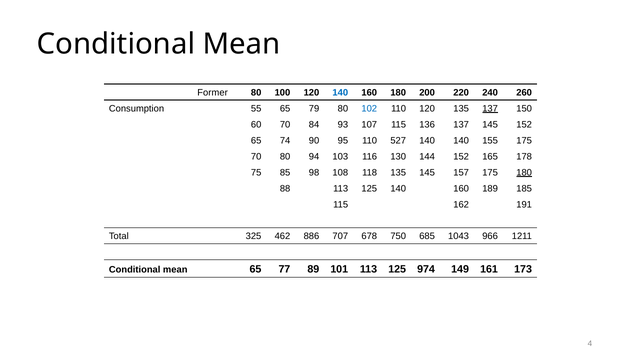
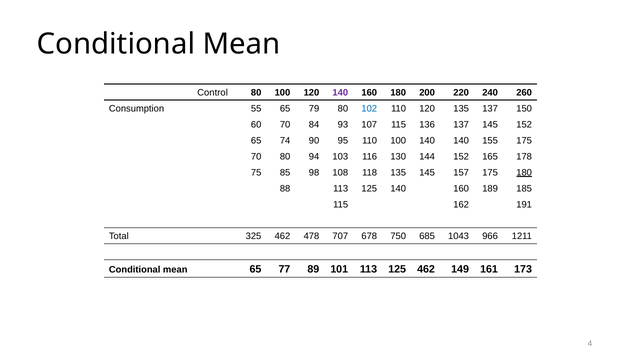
Former: Former -> Control (213, 93)
140 colour: blue -> purple (340, 93)
137 underline: present -> none (490, 109)
110 527: 527 -> 100 (398, 141)
886: 886 -> 478 (311, 237)
125 974: 974 -> 462 (426, 270)
